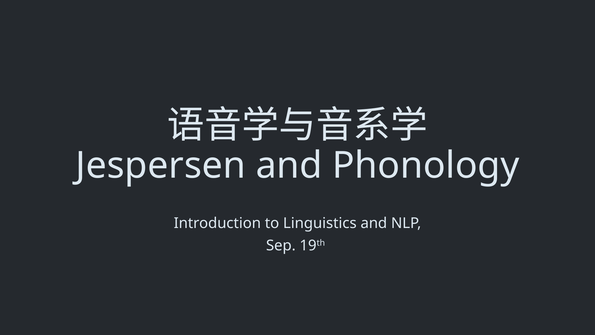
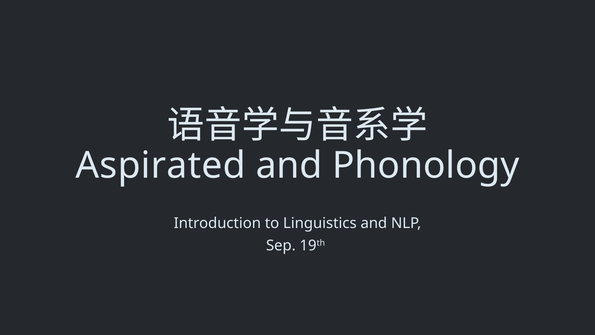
Jespersen: Jespersen -> Aspirated (161, 165)
